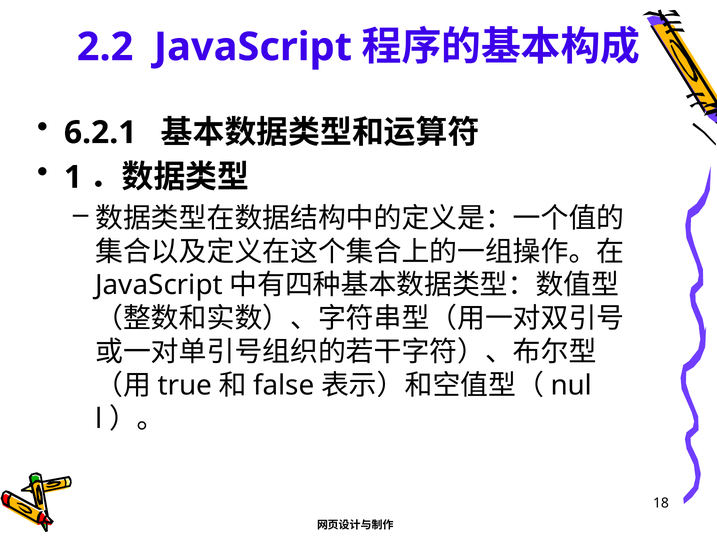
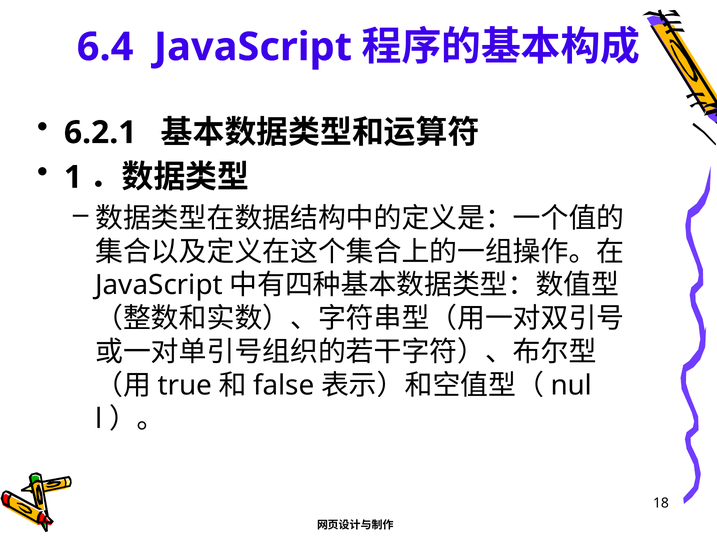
2.2: 2.2 -> 6.4 (105, 47)
